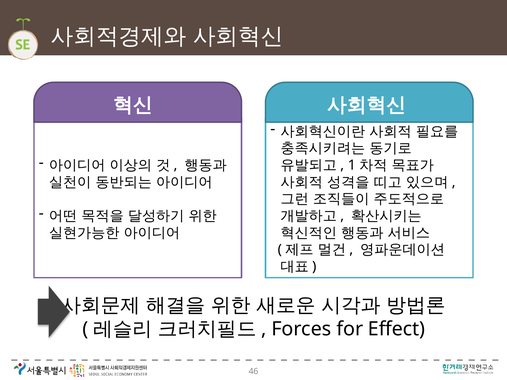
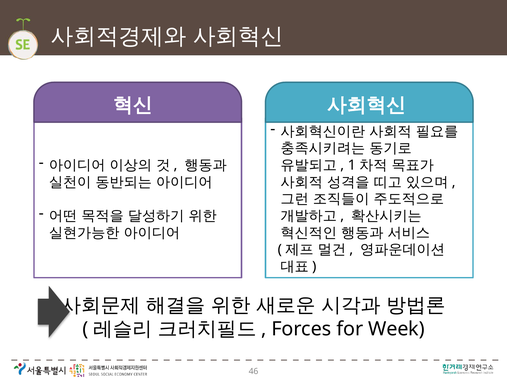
Effect: Effect -> Week (396, 329)
